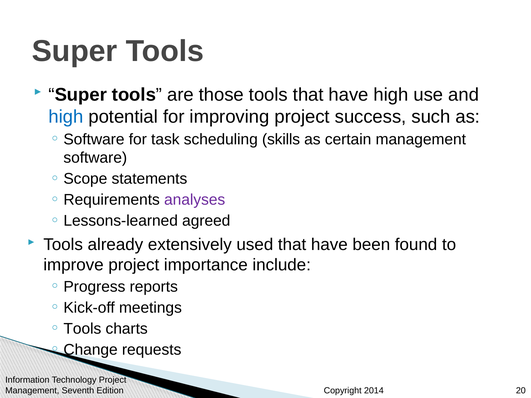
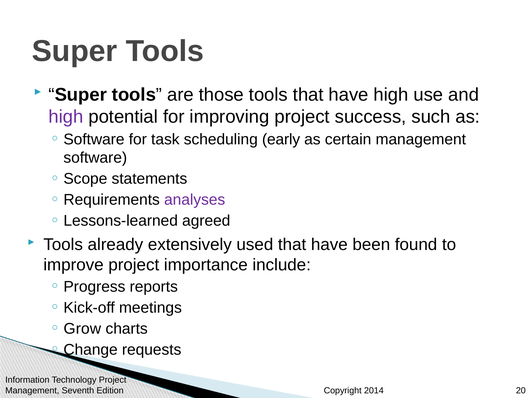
high colour: blue -> purple (66, 117)
skills: skills -> early (281, 139)
Tools: Tools -> Grow (82, 329)
